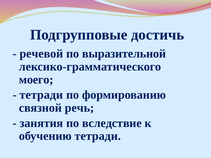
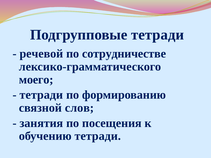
Подгрупповые достичь: достичь -> тетради (158, 35)
выразительной: выразительной -> сотрудничестве (124, 54)
речь: речь -> слов (79, 108)
вследствие: вследствие -> посещения (112, 123)
